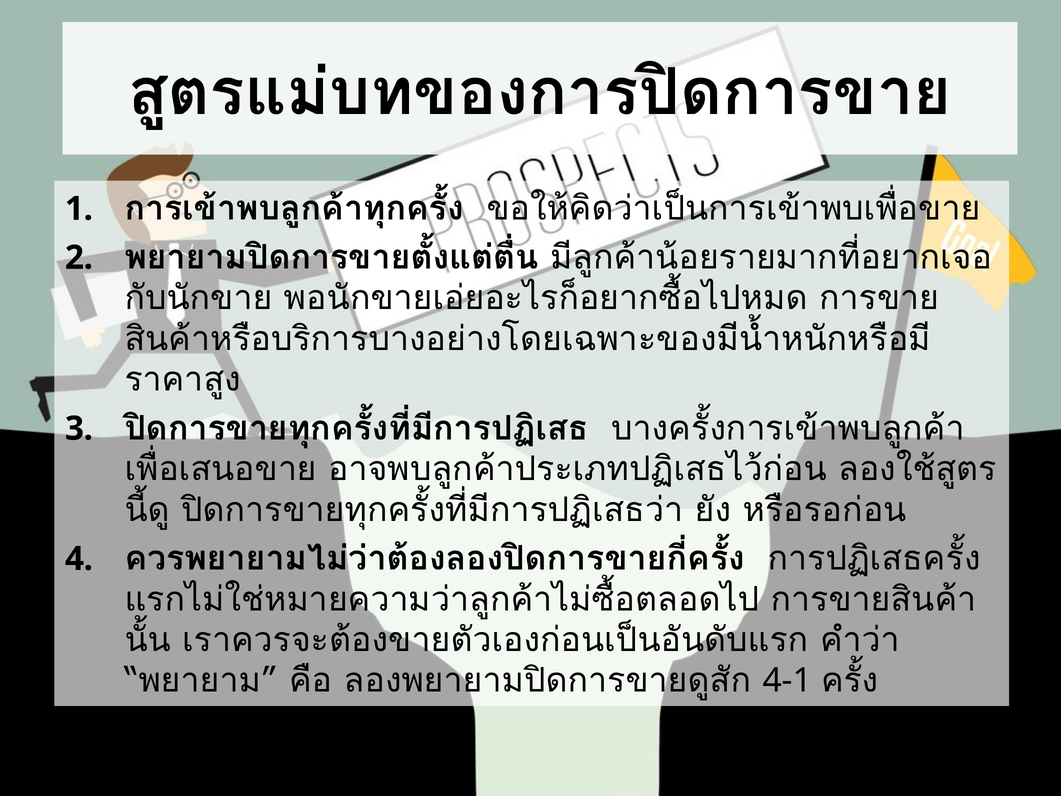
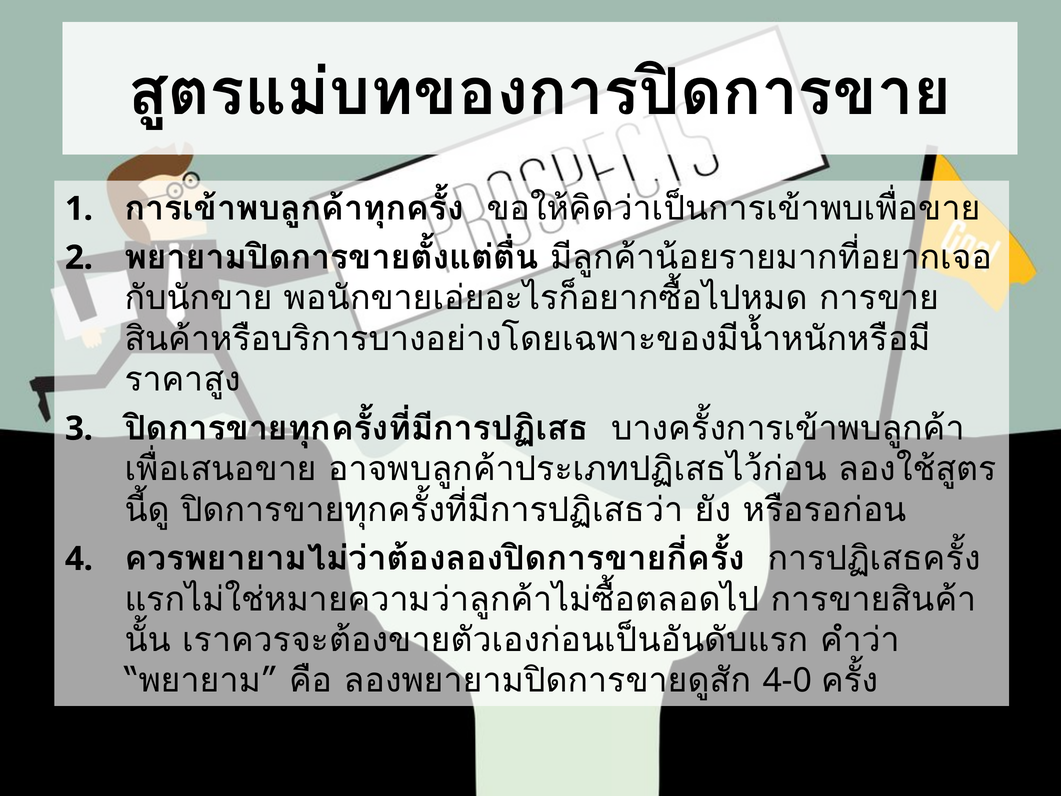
4-1: 4-1 -> 4-0 (787, 681)
